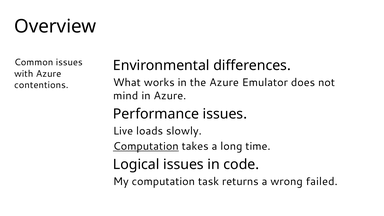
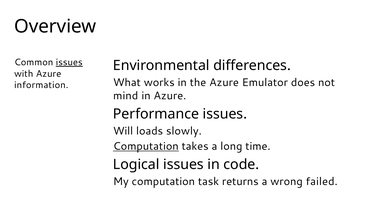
issues underline: none -> present (69, 62)
contentions: contentions -> information (41, 85)
Live: Live -> Will (123, 131)
